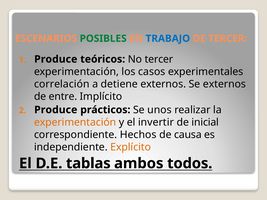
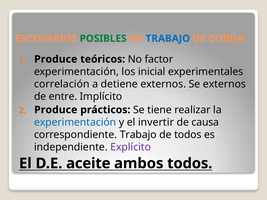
DE TERCER: TERCER -> COBIJA (228, 39)
No tercer: tercer -> factor (159, 59)
casos: casos -> inicial (152, 72)
unos: unos -> tiene (160, 110)
experimentación colour: orange -> blue (75, 122)
inicial: inicial -> causa (205, 122)
correspondiente Hechos: Hechos -> Trabajo (138, 135)
de causa: causa -> todos (188, 135)
Explícito colour: orange -> purple (131, 147)
tablas: tablas -> aceite (88, 164)
